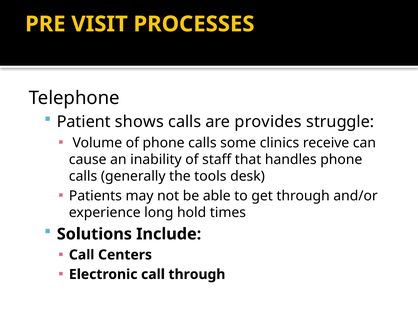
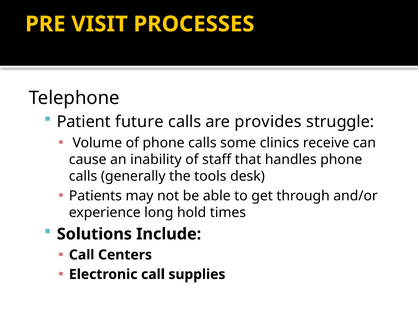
shows: shows -> future (139, 122)
call through: through -> supplies (197, 274)
